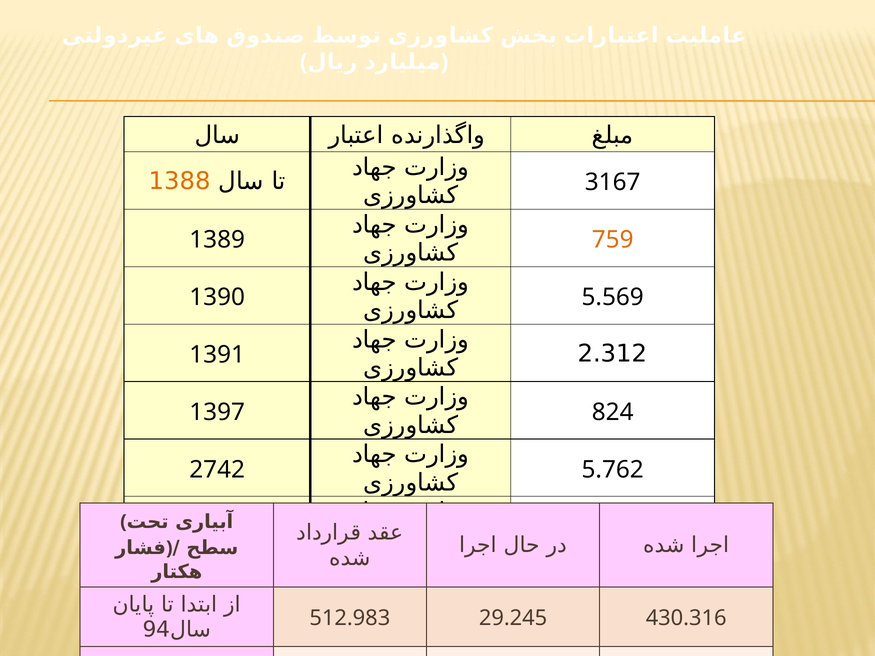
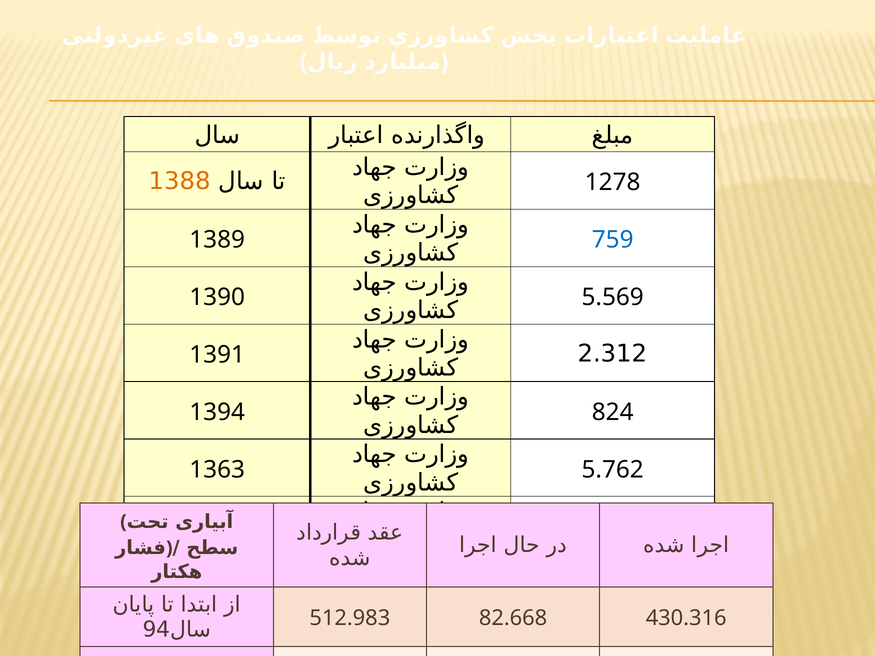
3167: 3167 -> 1278 (613, 182)
759 colour: orange -> blue (613, 240)
1397: 1397 -> 1394 (217, 412)
2742: 2742 -> 1363 (217, 470)
29.245: 29.245 -> 82.668 (513, 618)
